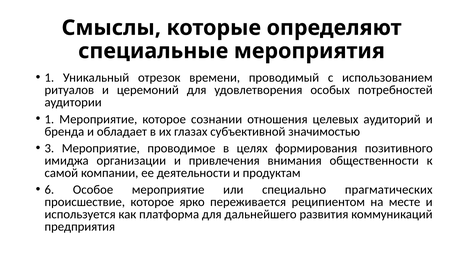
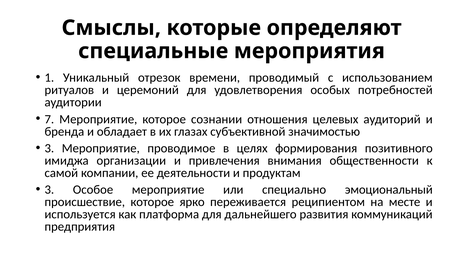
1: 1 -> 7 (49, 119)
6: 6 -> 3 (49, 190)
прагматических: прагматических -> эмоциональный (389, 190)
